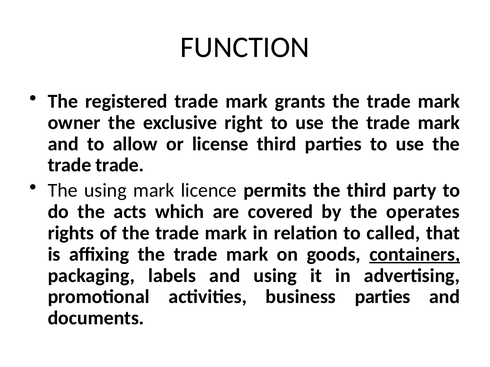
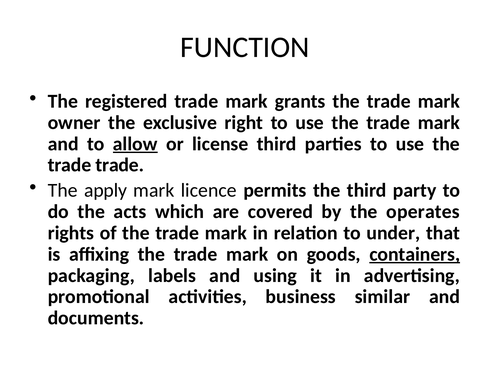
allow underline: none -> present (135, 144)
The using: using -> apply (106, 191)
called: called -> under (393, 233)
business parties: parties -> similar (382, 297)
